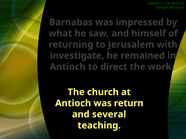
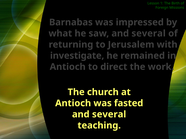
saw and himself: himself -> several (149, 34)
return: return -> fasted (129, 104)
